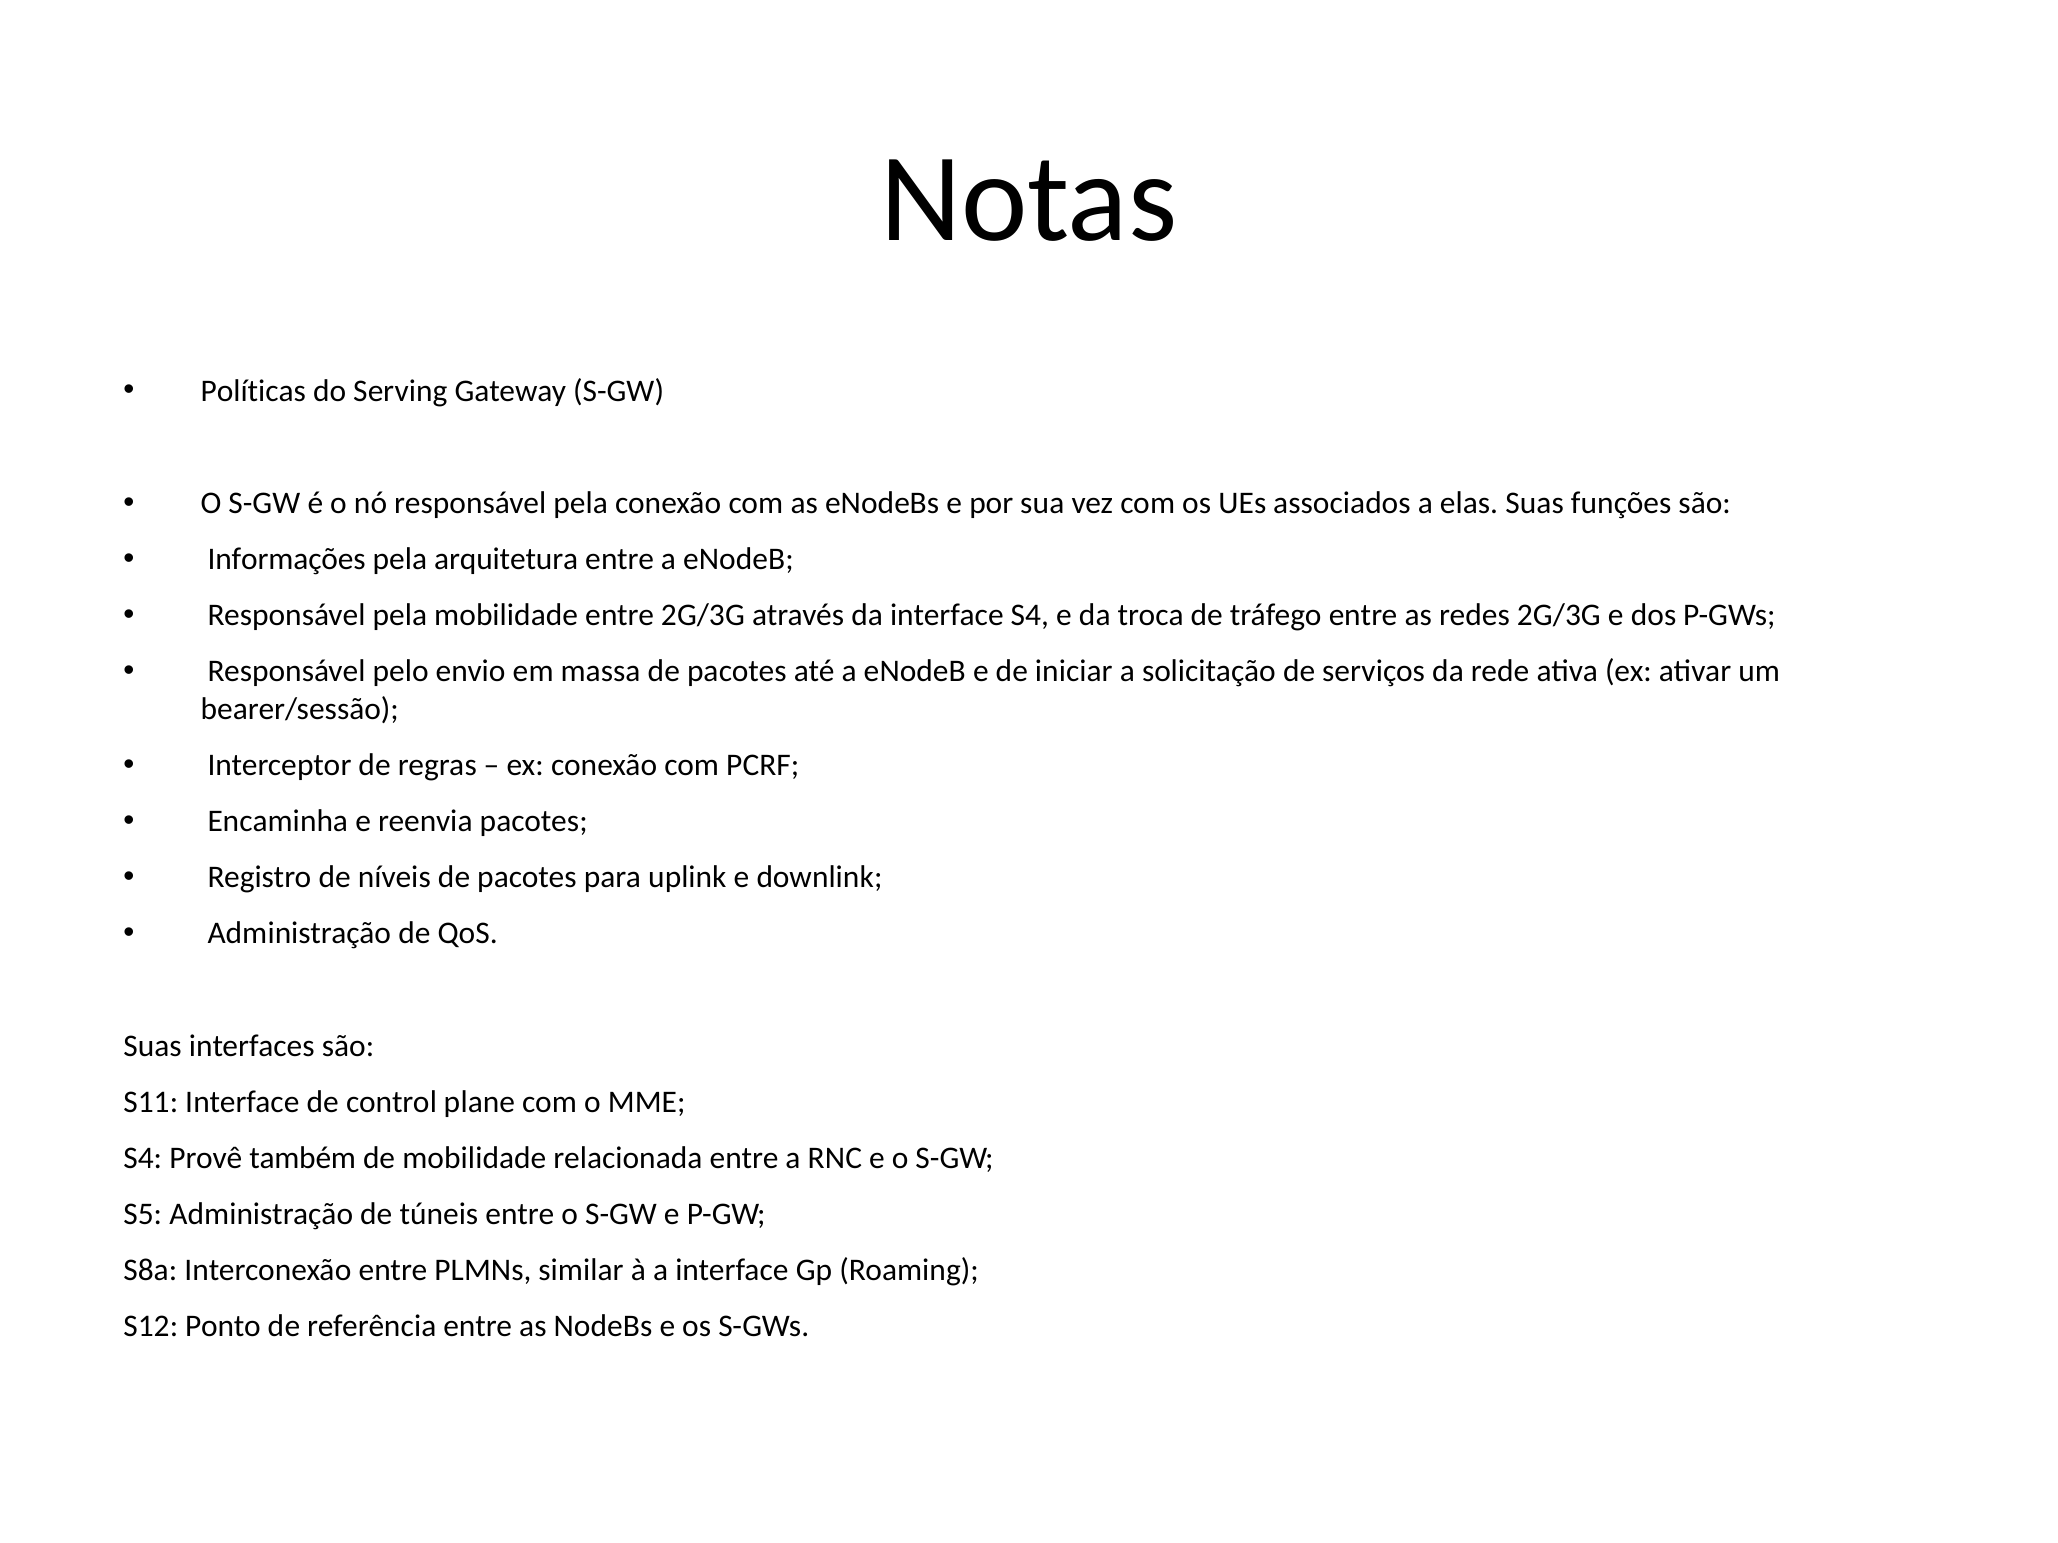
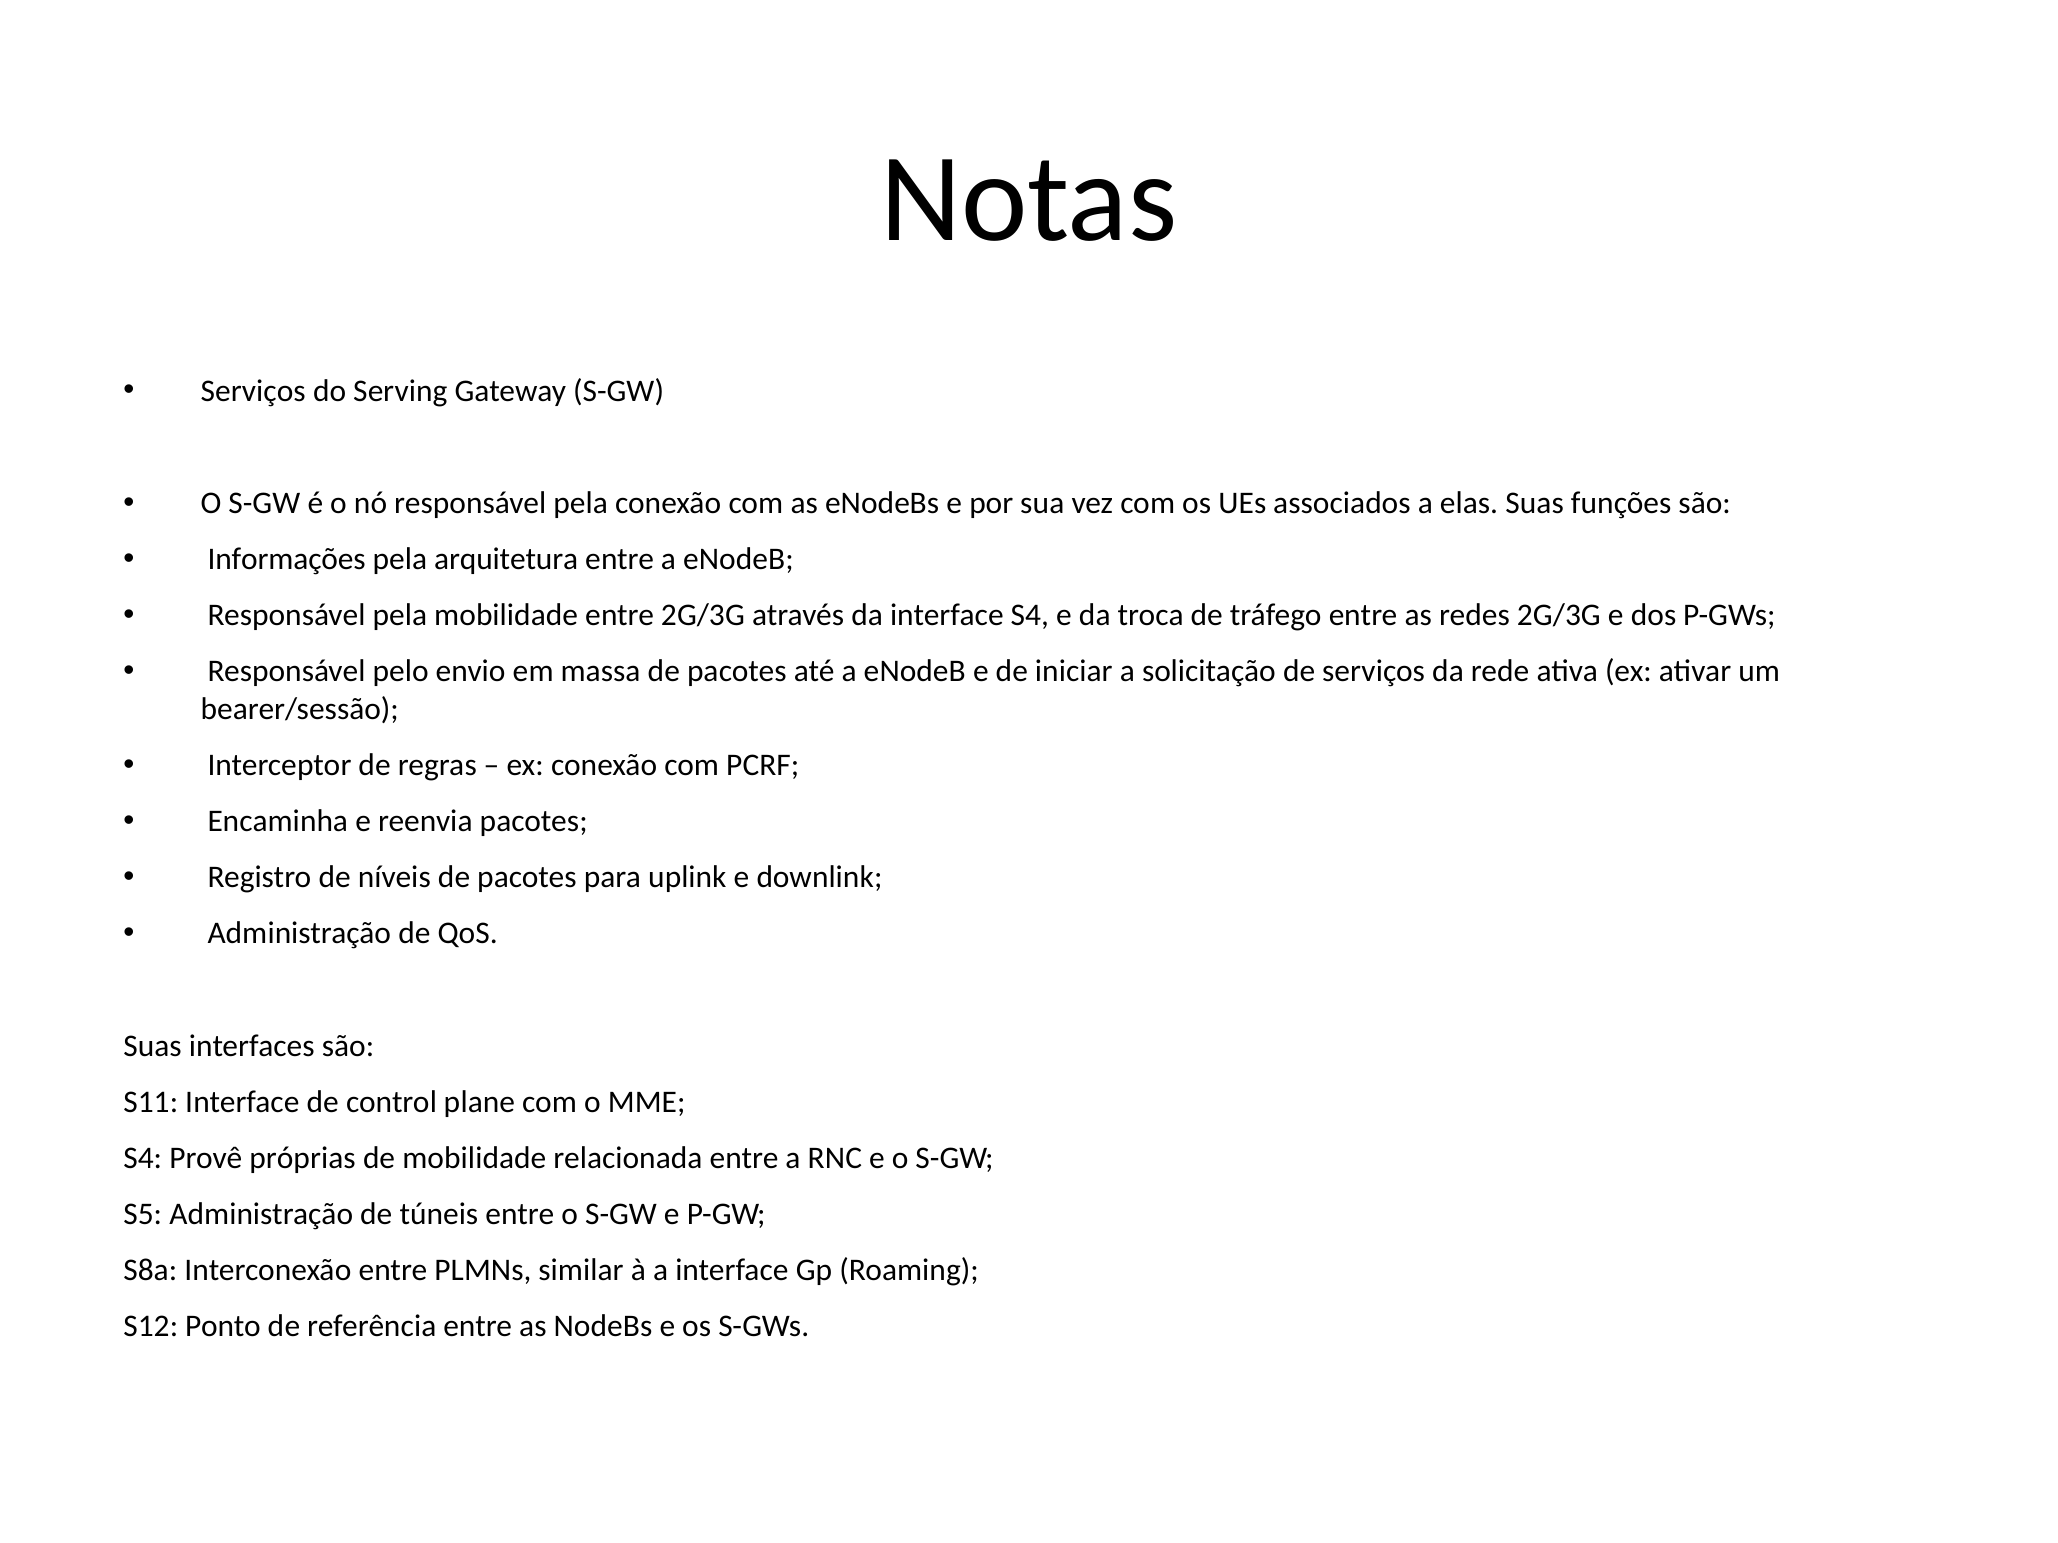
Políticas: Políticas -> Serviços (253, 392)
também: também -> próprias (302, 1158)
